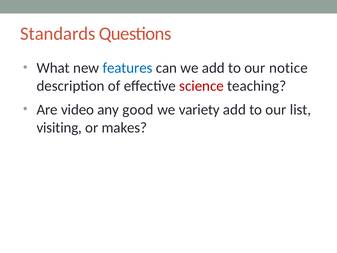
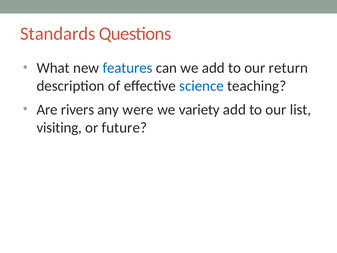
notice: notice -> return (288, 68)
science colour: red -> blue (202, 86)
video: video -> rivers (78, 109)
good: good -> were (138, 109)
makes: makes -> future (124, 127)
